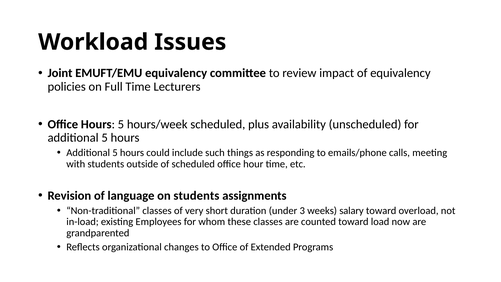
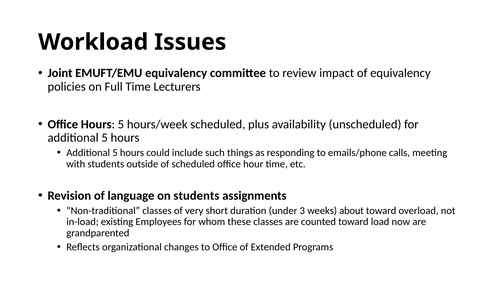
salary: salary -> about (352, 210)
